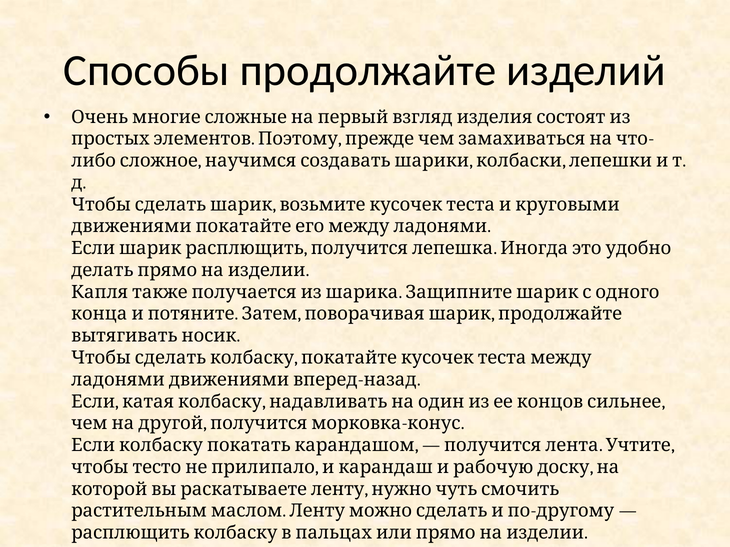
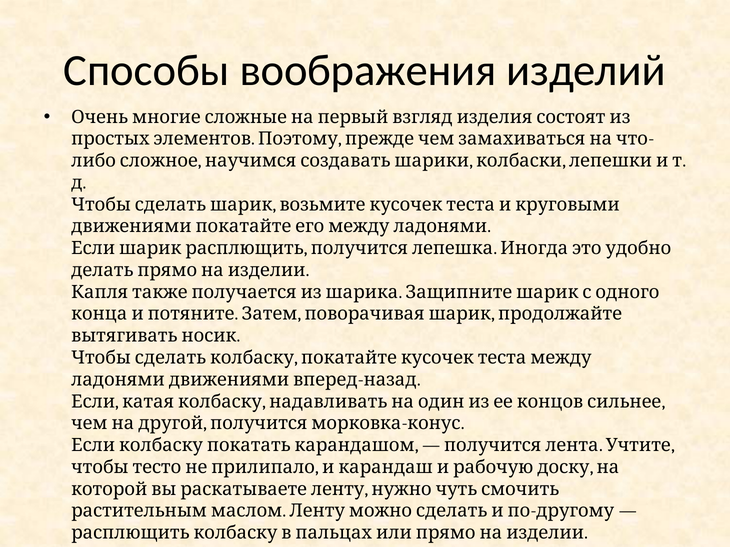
Способы продолжайте: продолжайте -> воображения (368, 71)
